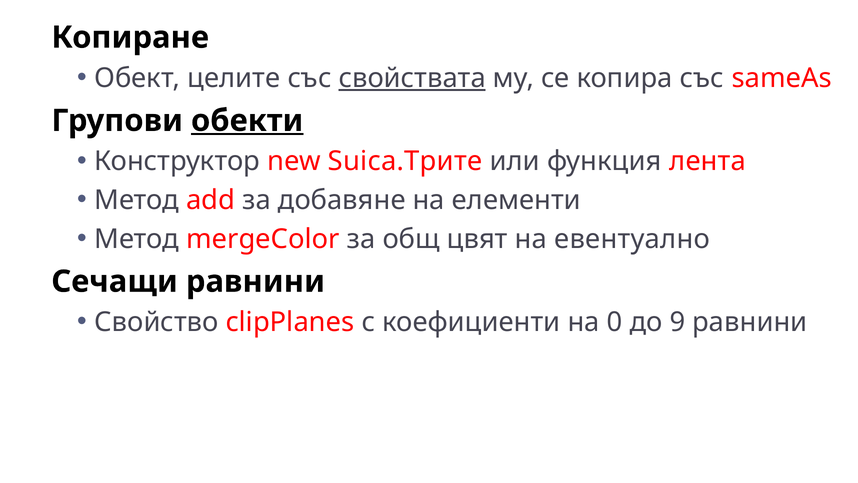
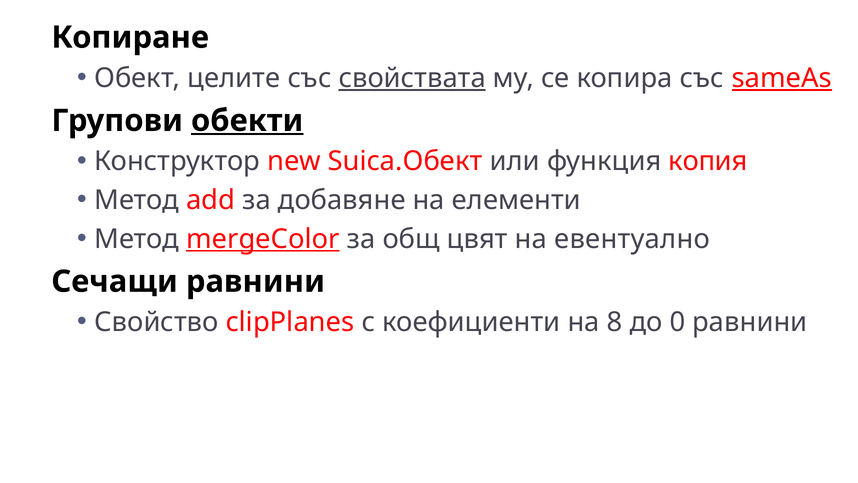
sameAs underline: none -> present (782, 78)
Suica.Трите: Suica.Трите -> Suica.Обект (405, 161)
лента: лента -> копия (708, 161)
mergeColor underline: none -> present (263, 239)
0: 0 -> 8 (615, 322)
9: 9 -> 0 (677, 322)
